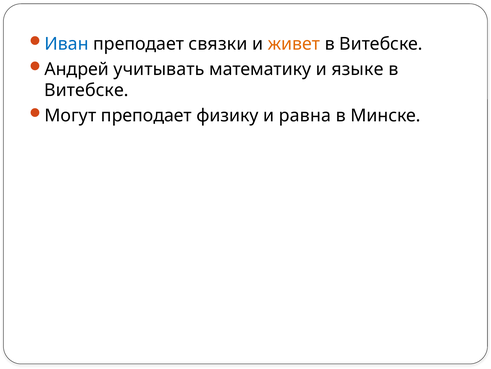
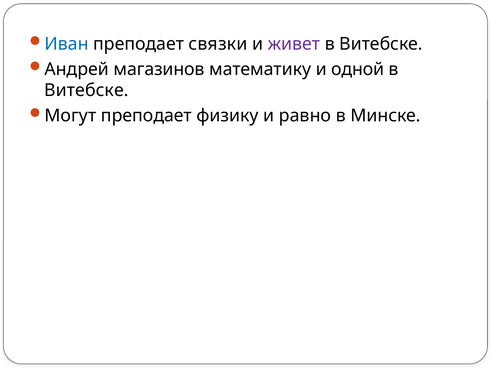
живет colour: orange -> purple (294, 44)
учитывать: учитывать -> магазинов (159, 69)
языке: языке -> одной (358, 69)
равна: равна -> равно (305, 116)
